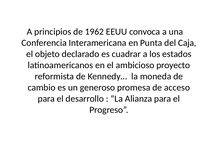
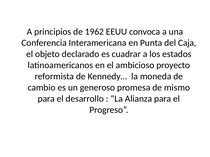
acceso: acceso -> mismo (177, 88)
